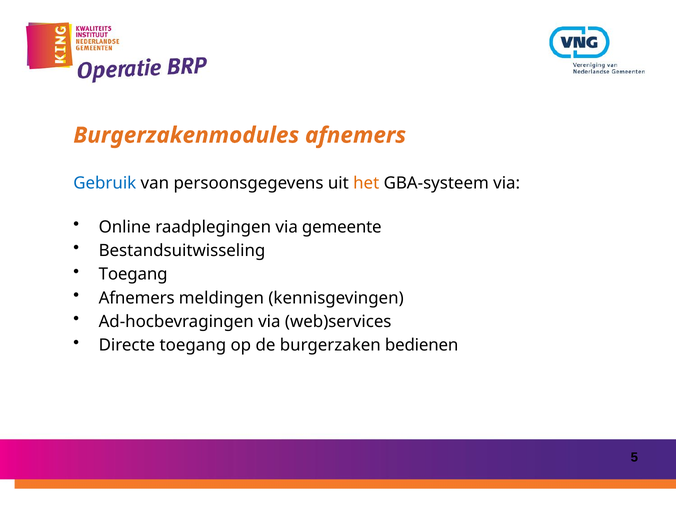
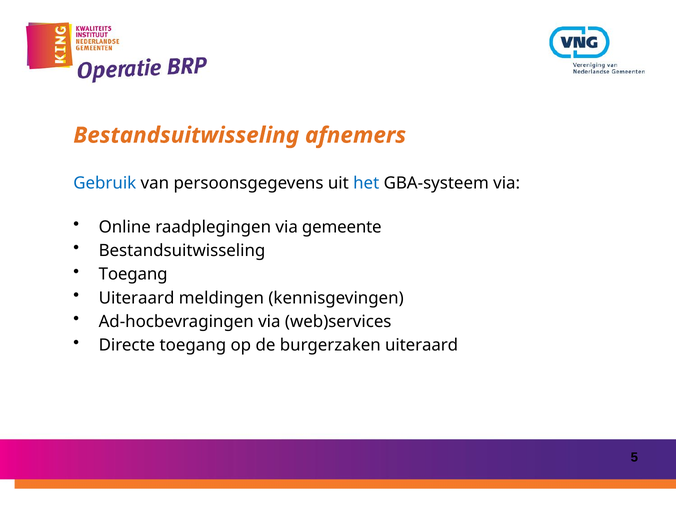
Burgerzakenmodules: Burgerzakenmodules -> Bestandsuitwisseling (186, 135)
het colour: orange -> blue (366, 183)
Afnemers: Afnemers -> Uiteraard (137, 298)
burgerzaken bedienen: bedienen -> uiteraard (422, 345)
